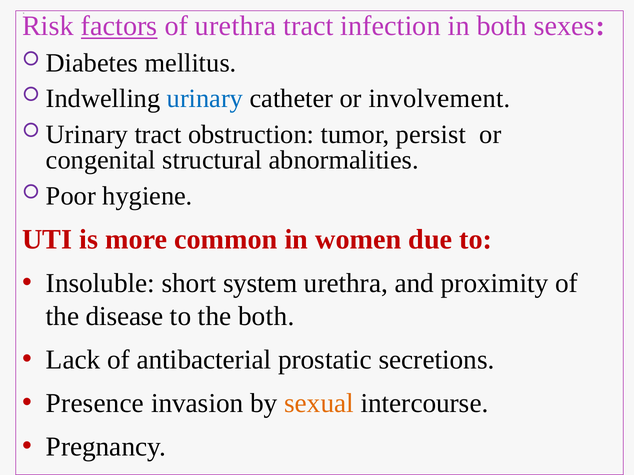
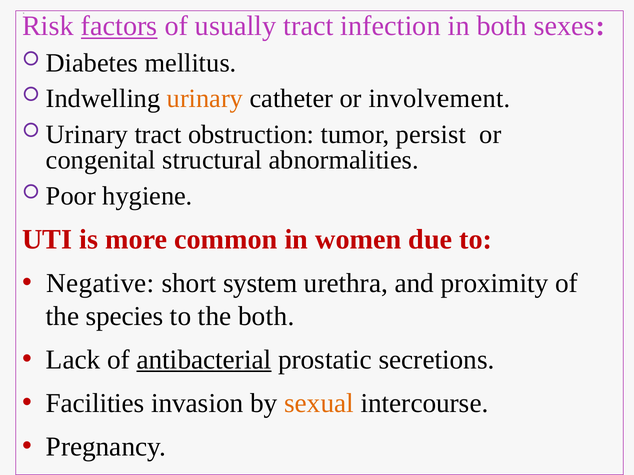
of urethra: urethra -> usually (236, 26)
urinary colour: blue -> orange (205, 99)
Insoluble: Insoluble -> Negative (100, 284)
disease: disease -> species (125, 317)
antibacterial underline: none -> present (204, 360)
Presence: Presence -> Facilities (95, 404)
